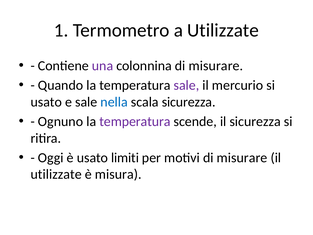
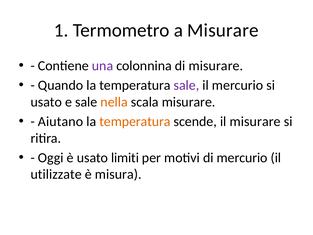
a Utilizzate: Utilizzate -> Misurare (223, 30)
nella colour: blue -> orange (114, 102)
scala sicurezza: sicurezza -> misurare (189, 102)
Ognuno: Ognuno -> Aiutano (61, 121)
temperatura colour: purple -> orange (135, 121)
il sicurezza: sicurezza -> misurare (255, 121)
motivi di misurare: misurare -> mercurio (242, 158)
